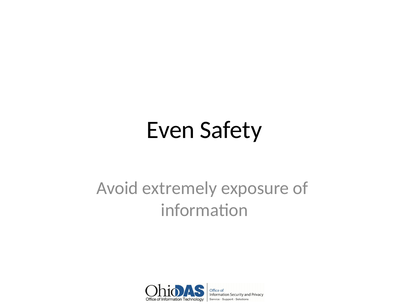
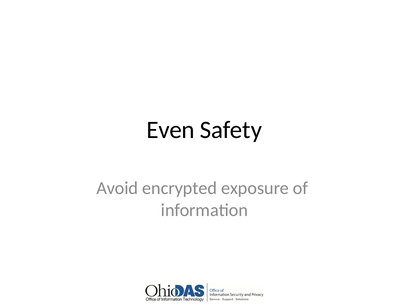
extremely: extremely -> encrypted (180, 188)
